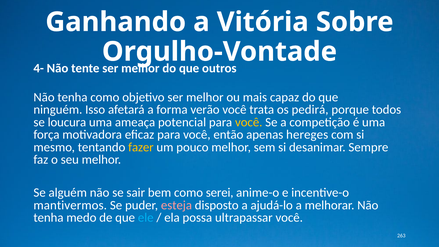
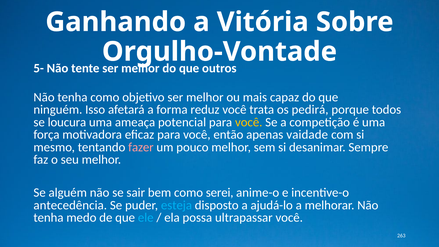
4-: 4- -> 5- (39, 68)
verão: verão -> reduz (205, 110)
hereges: hereges -> vaidade (307, 135)
fazer colour: yellow -> pink (141, 147)
mantivermos: mantivermos -> antecedência (70, 205)
esteja colour: pink -> light blue (176, 205)
